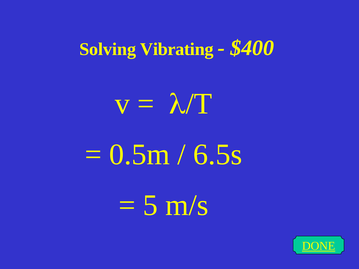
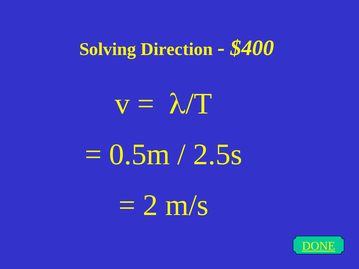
Vibrating: Vibrating -> Direction (177, 49)
6.5s: 6.5s -> 2.5s (218, 155)
5: 5 -> 2 (150, 206)
